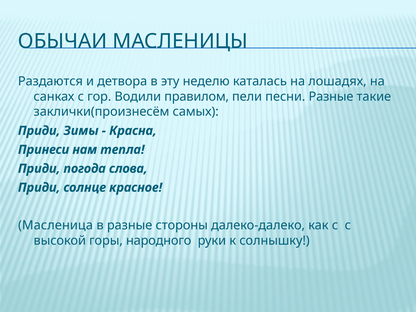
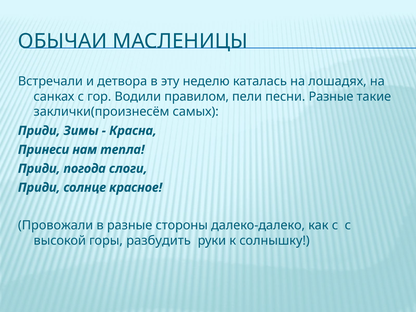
Раздаются: Раздаются -> Встречали (50, 81)
слова: слова -> слоги (128, 169)
Масленица: Масленица -> Провожали (56, 225)
народного: народного -> разбудить (159, 241)
